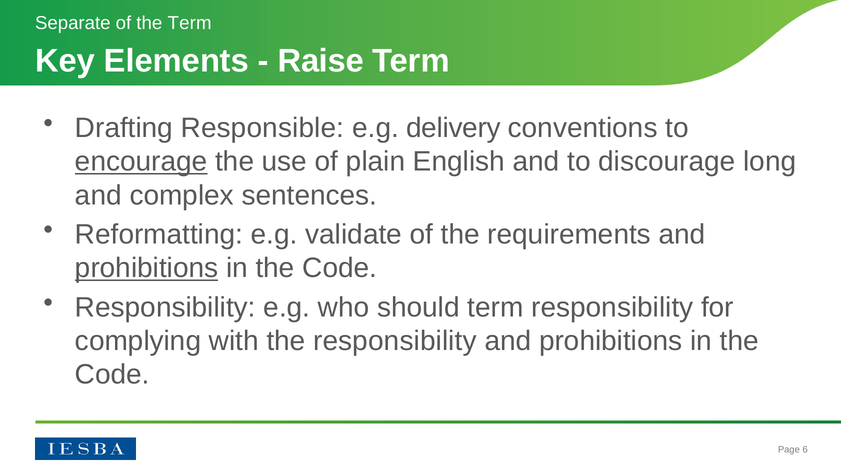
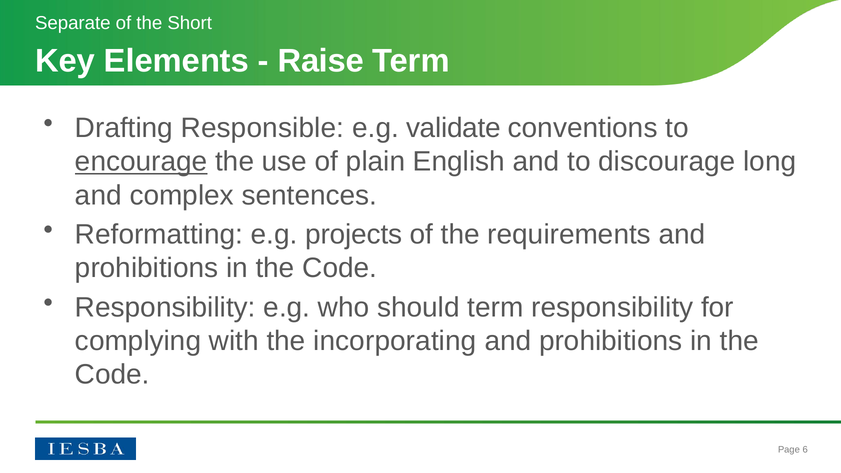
the Term: Term -> Short (190, 23)
delivery: delivery -> validate (453, 128)
validate: validate -> projects (354, 235)
prohibitions underline: present -> none (147, 268)
the responsibility: responsibility -> incorporating (395, 341)
